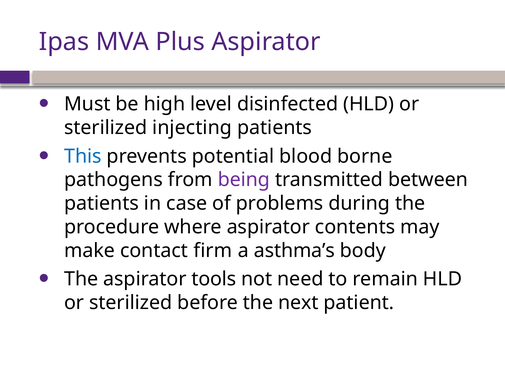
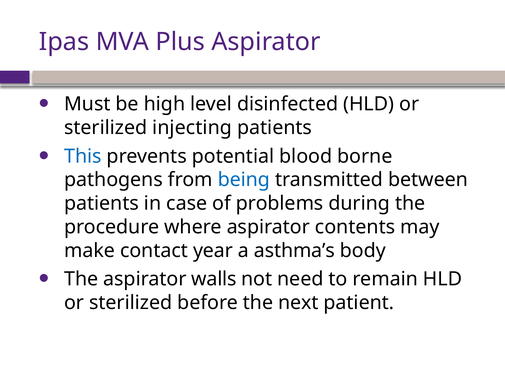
being colour: purple -> blue (244, 180)
firm: firm -> year (213, 250)
tools: tools -> walls (214, 279)
